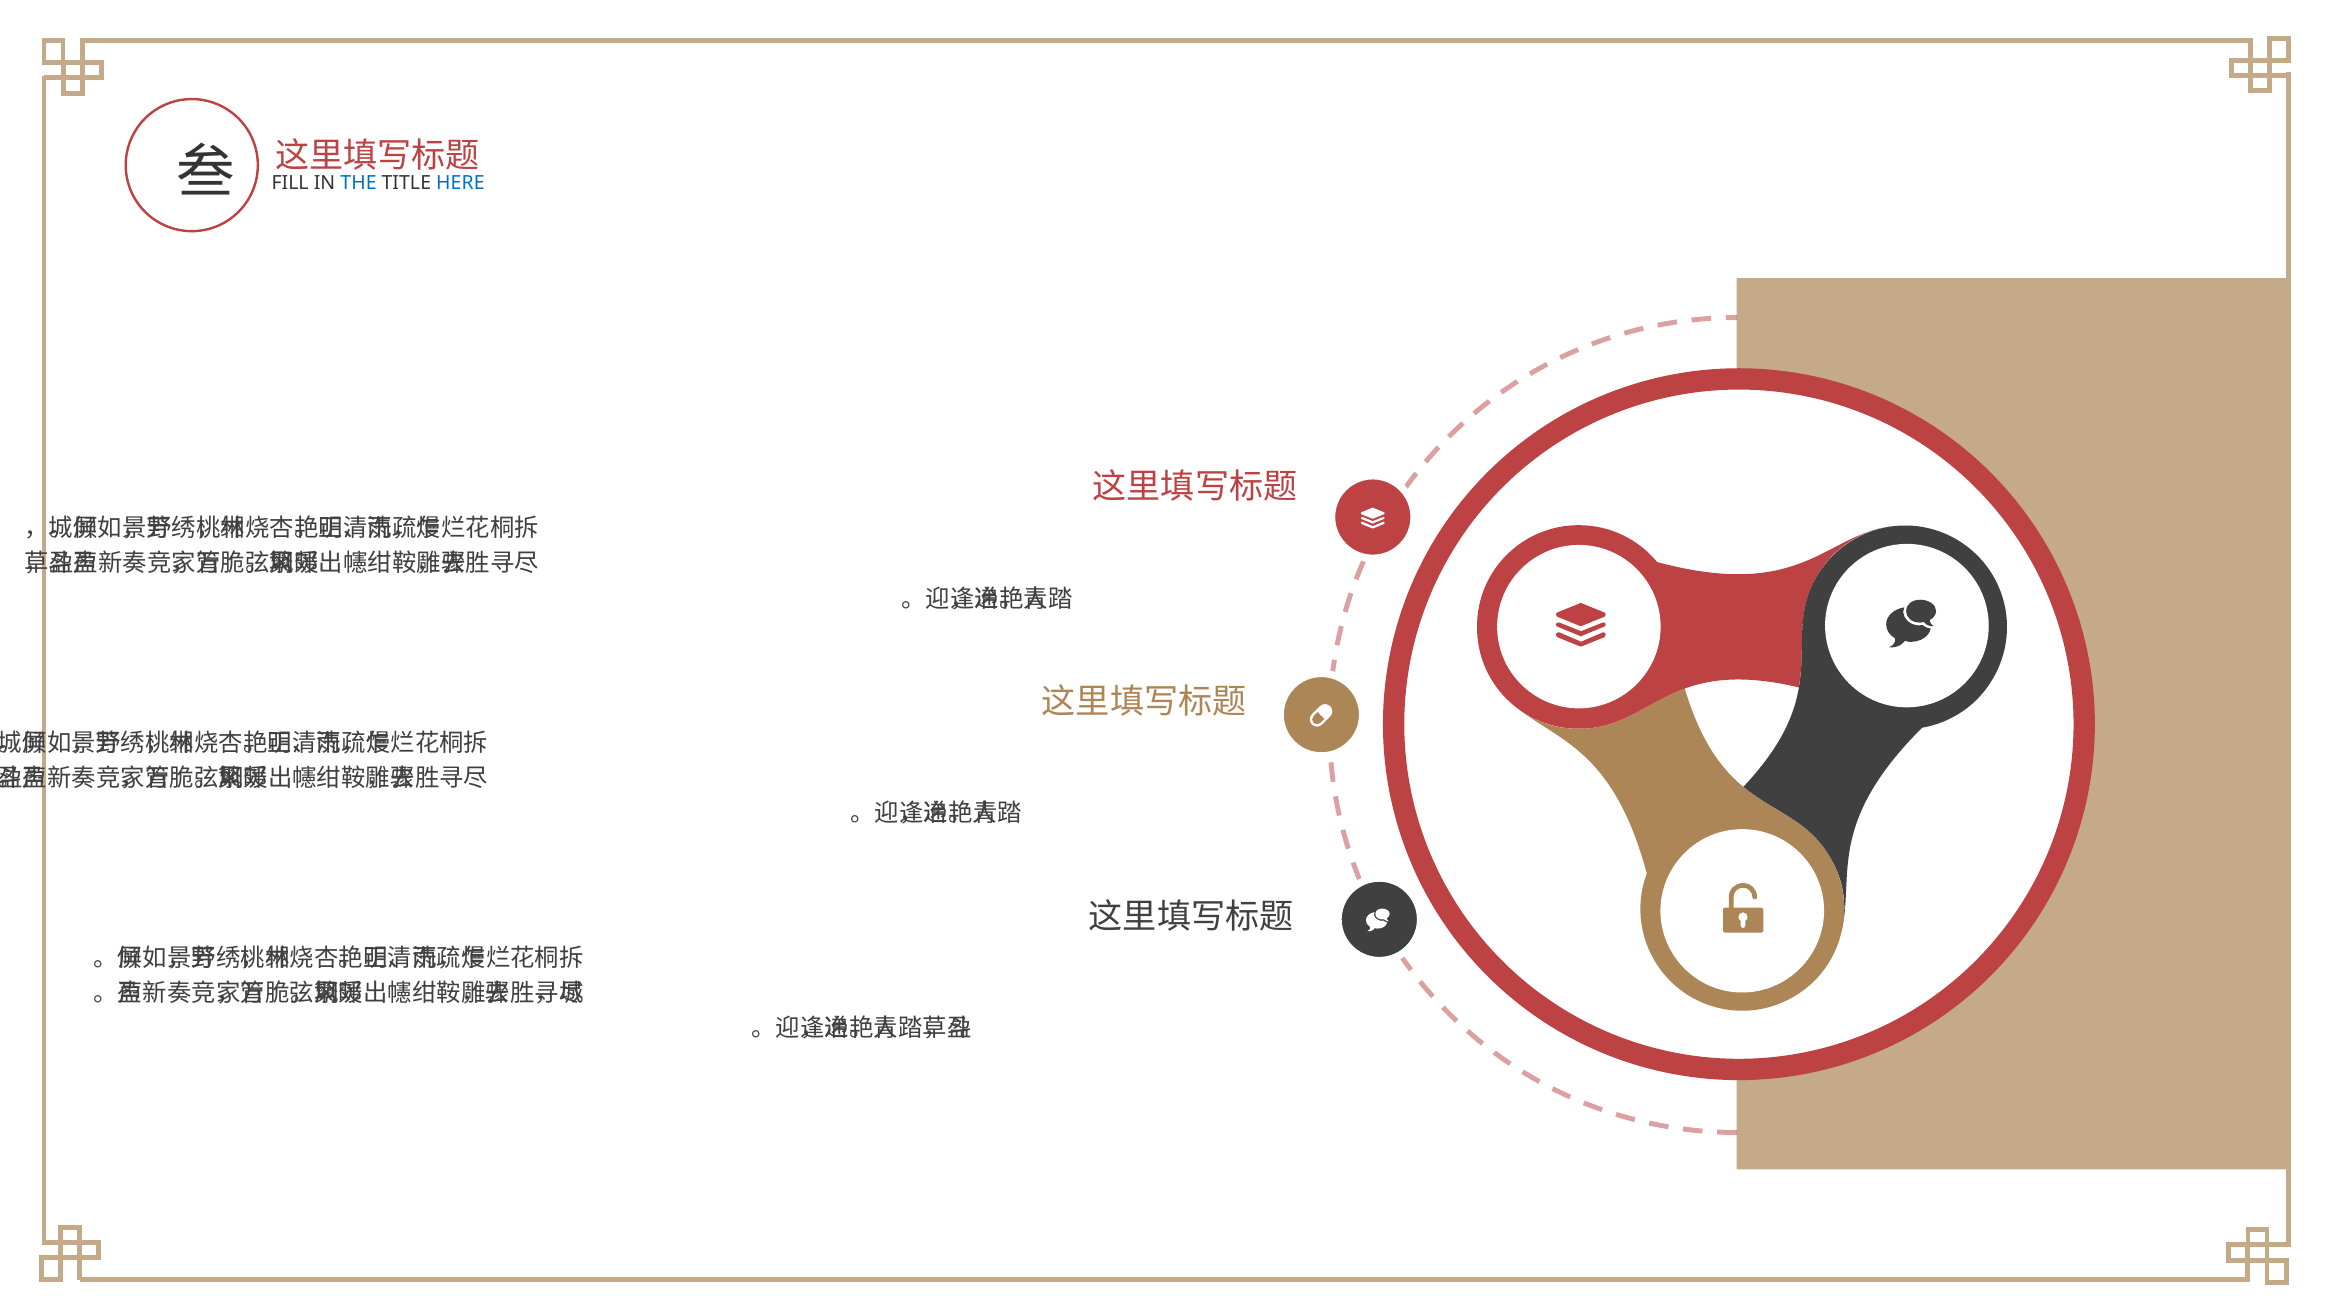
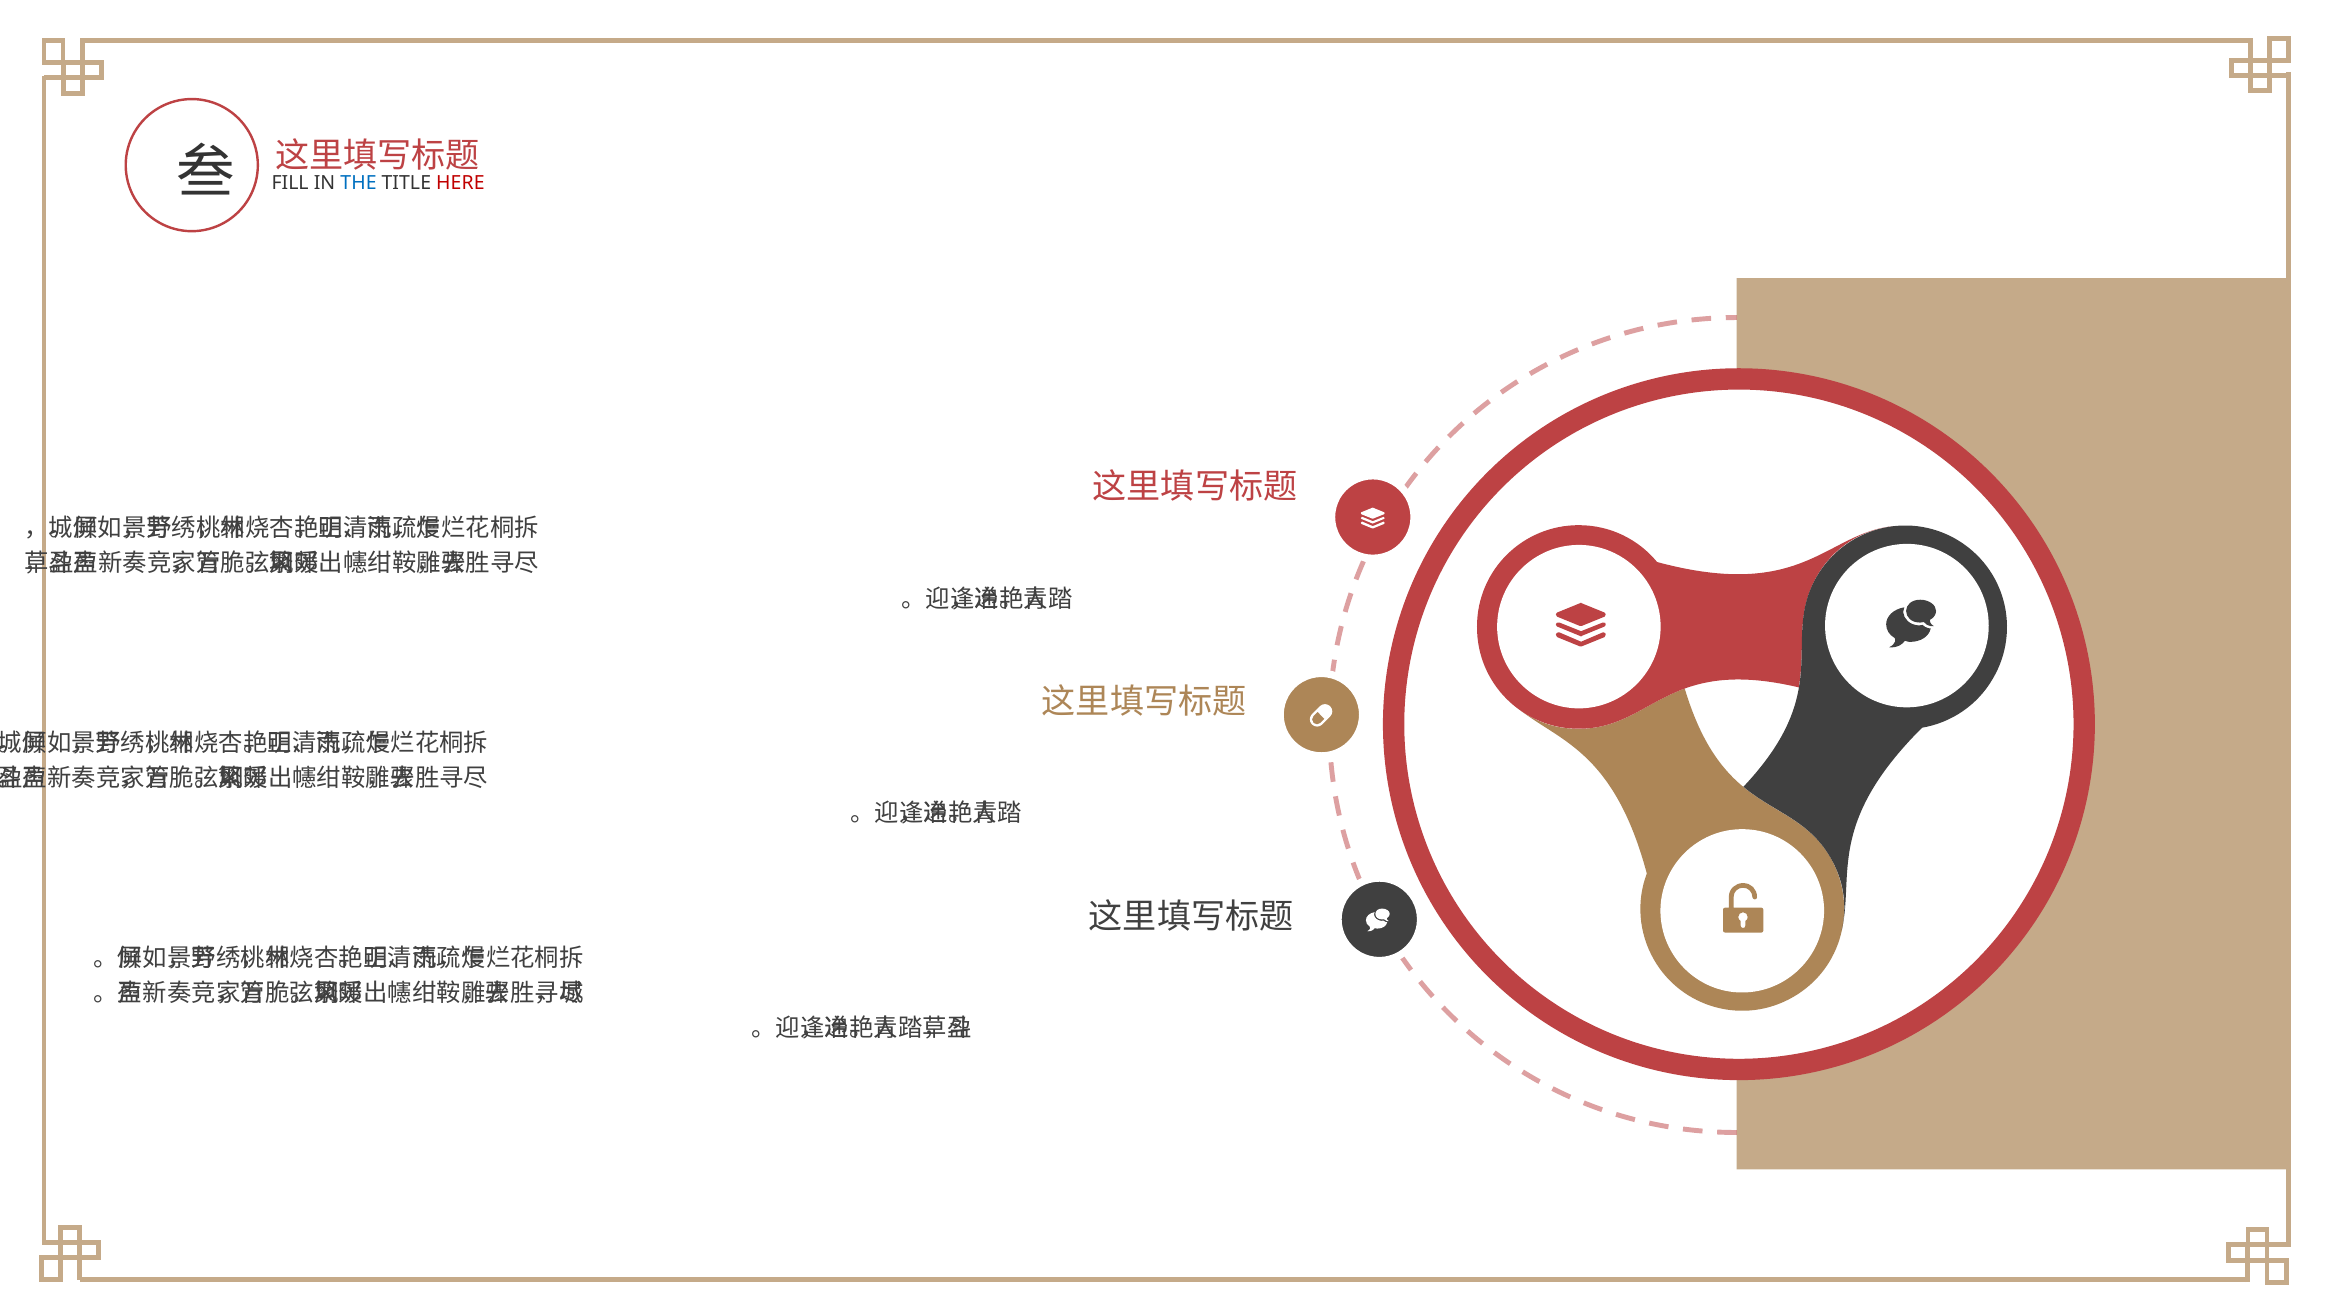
HERE colour: blue -> red (460, 183)
